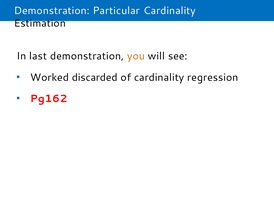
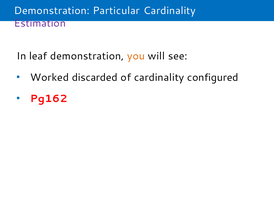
Estimation colour: black -> purple (40, 23)
last: last -> leaf (38, 56)
regression: regression -> configured (213, 78)
